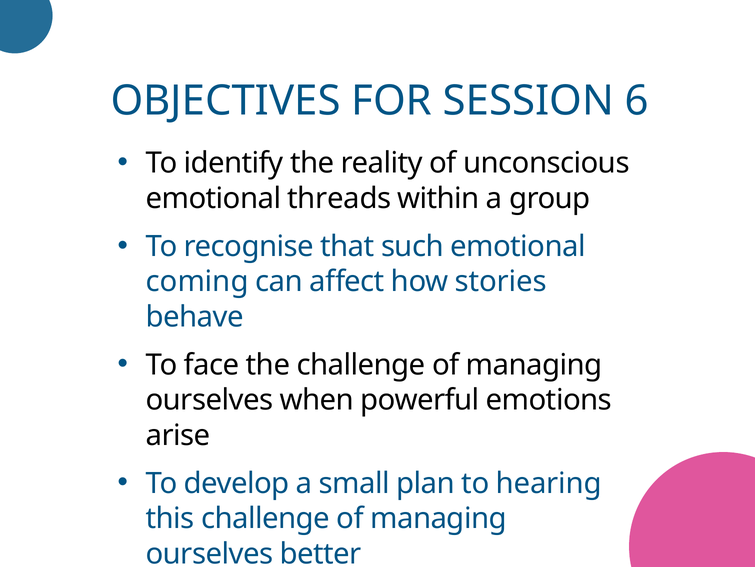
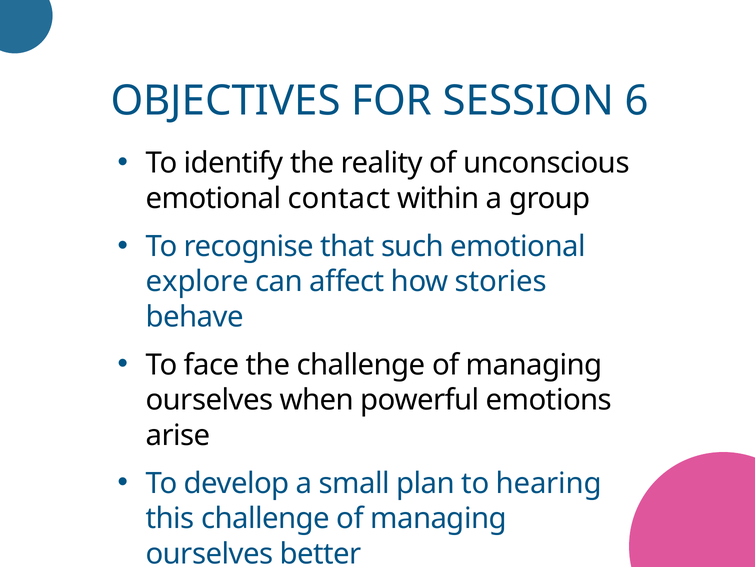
threads: threads -> contact (339, 198)
coming: coming -> explore (197, 281)
